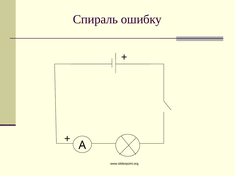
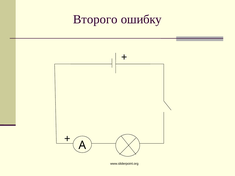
Спираль: Спираль -> Второго (95, 19)
